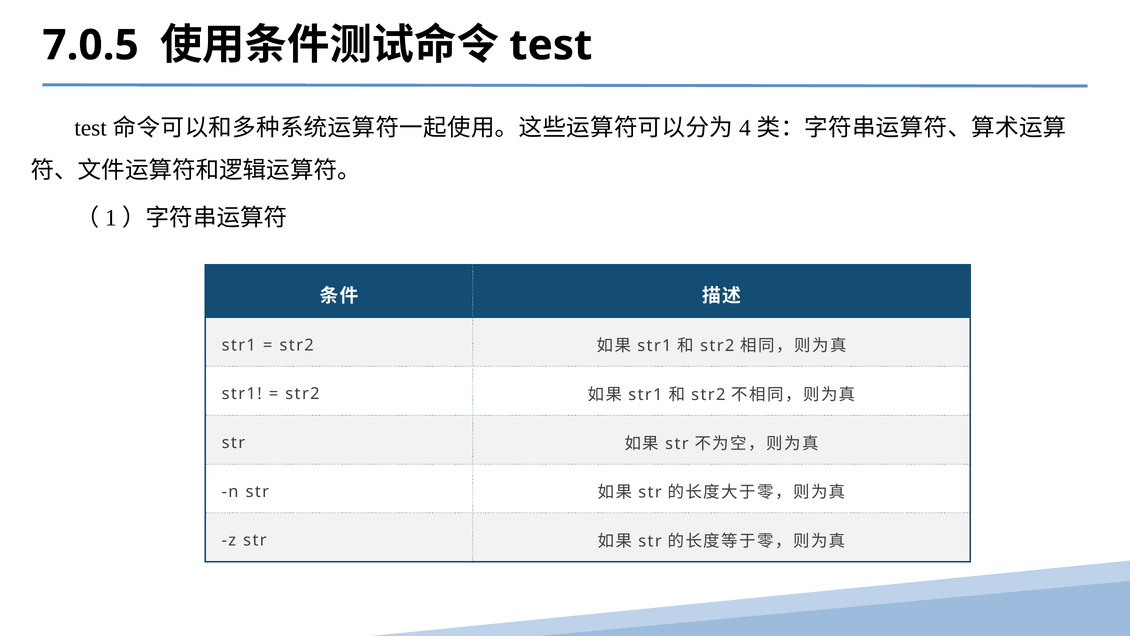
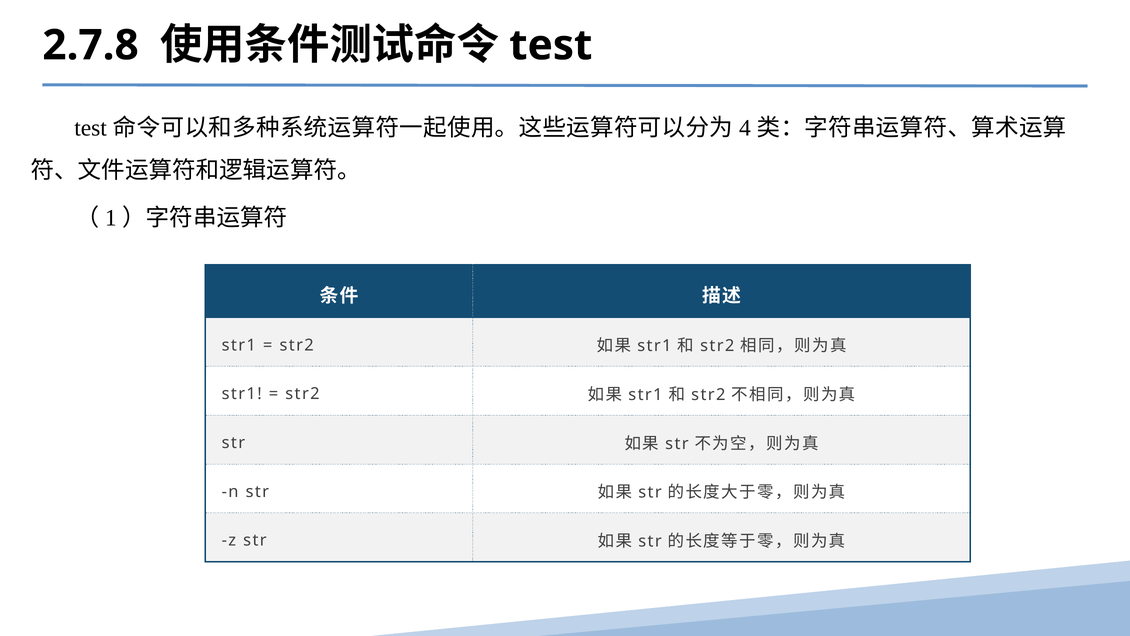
7.0.5: 7.0.5 -> 2.7.8 (91, 45)
